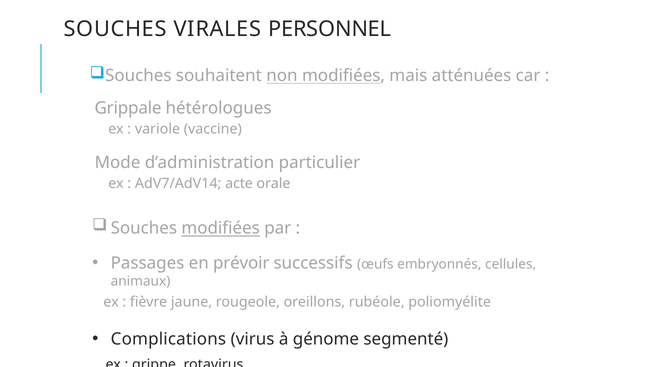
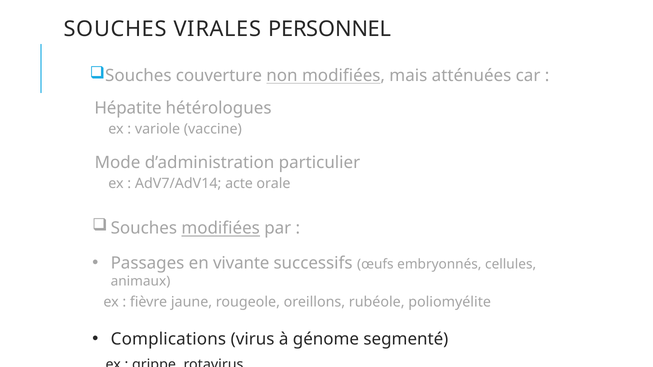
souhaitent: souhaitent -> couverture (219, 76)
Grippale: Grippale -> Hépatite (128, 108)
prévoir: prévoir -> vivante (241, 263)
